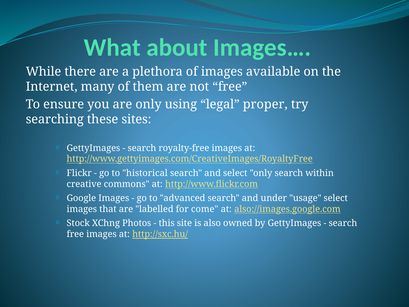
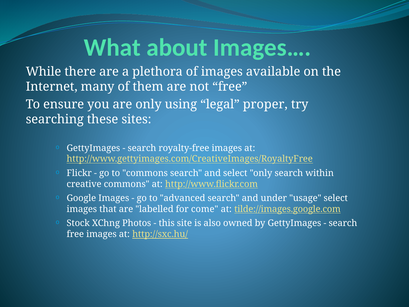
to historical: historical -> commons (145, 173)
also://images.google.com: also://images.google.com -> tilde://images.google.com (288, 209)
